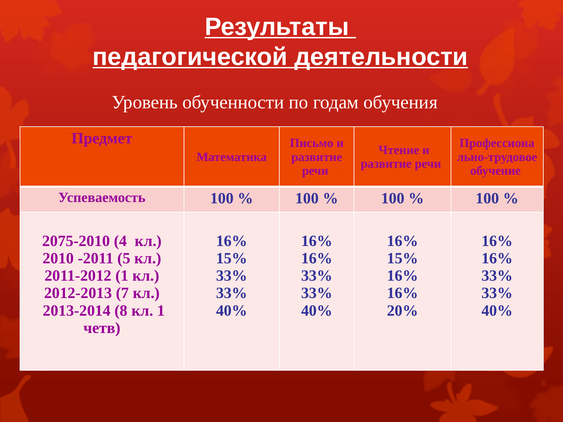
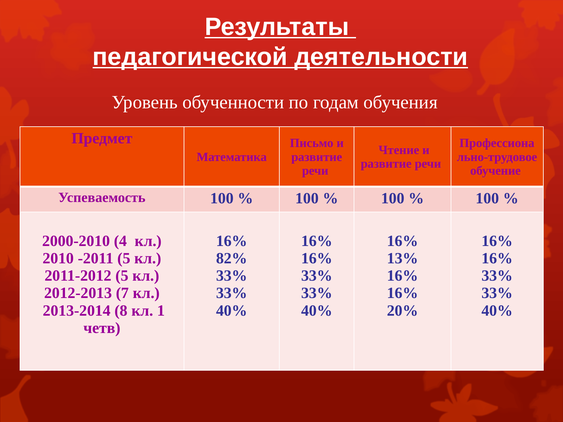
2075-2010: 2075-2010 -> 2000-2010 (76, 241)
15%: 15% -> 82% (232, 259)
15%: 15% -> 13% (403, 259)
2011-2012 1: 1 -> 5 (122, 276)
